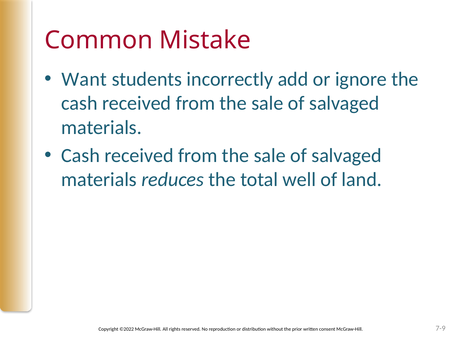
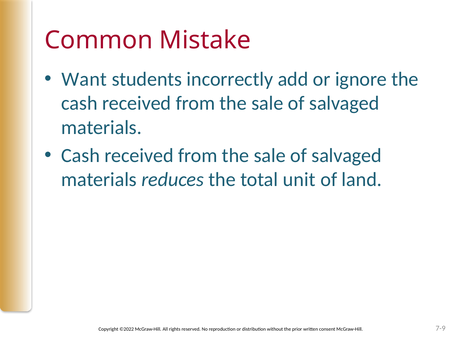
well: well -> unit (299, 180)
